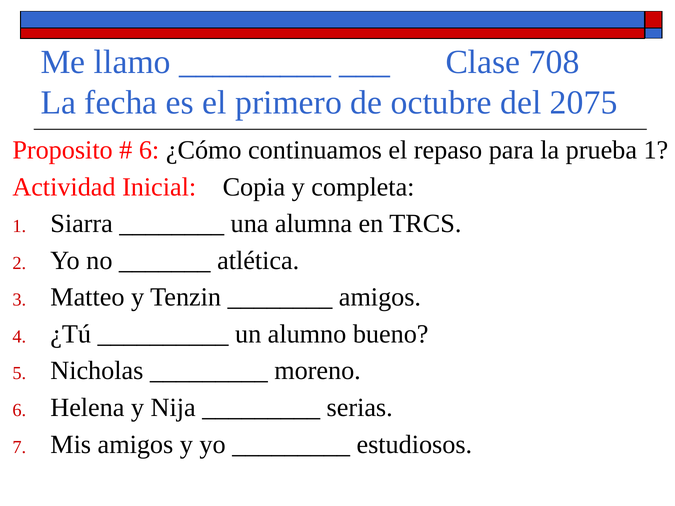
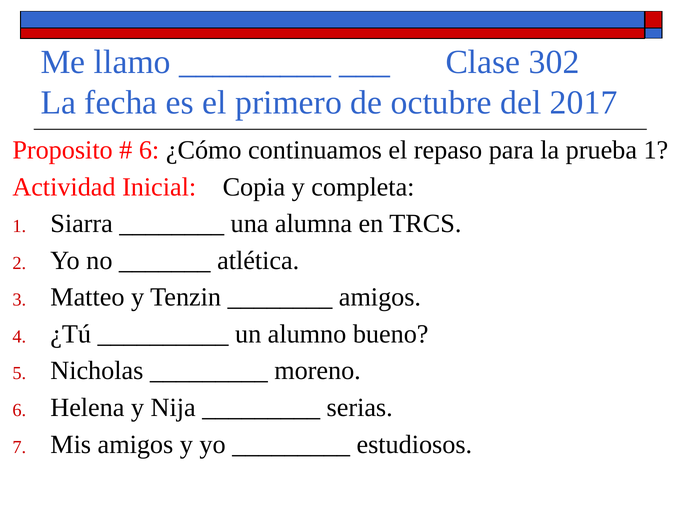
708: 708 -> 302 (554, 62)
2075: 2075 -> 2017 (584, 102)
